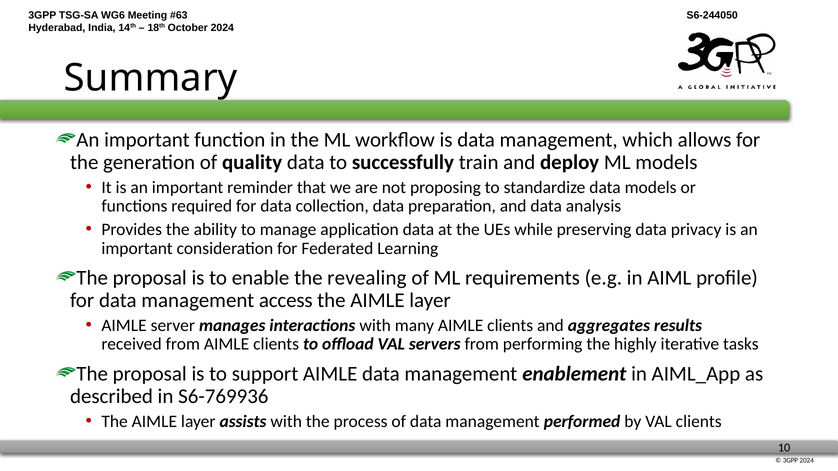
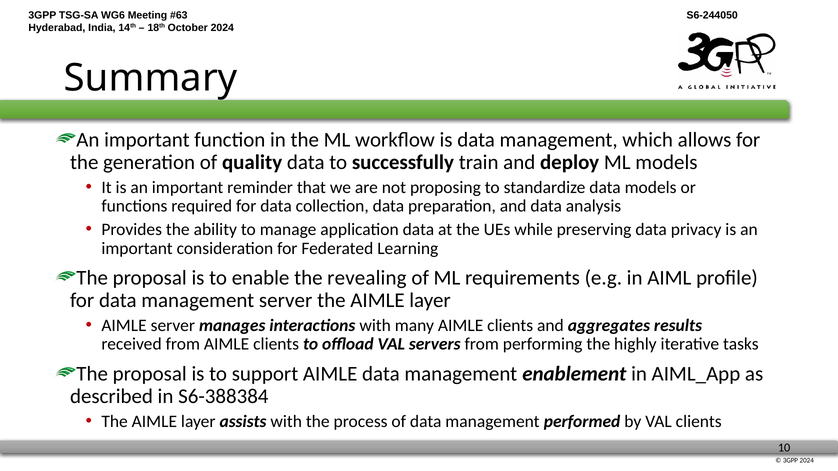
management access: access -> server (286, 301)
S6-769936: S6-769936 -> S6-388384 (223, 397)
